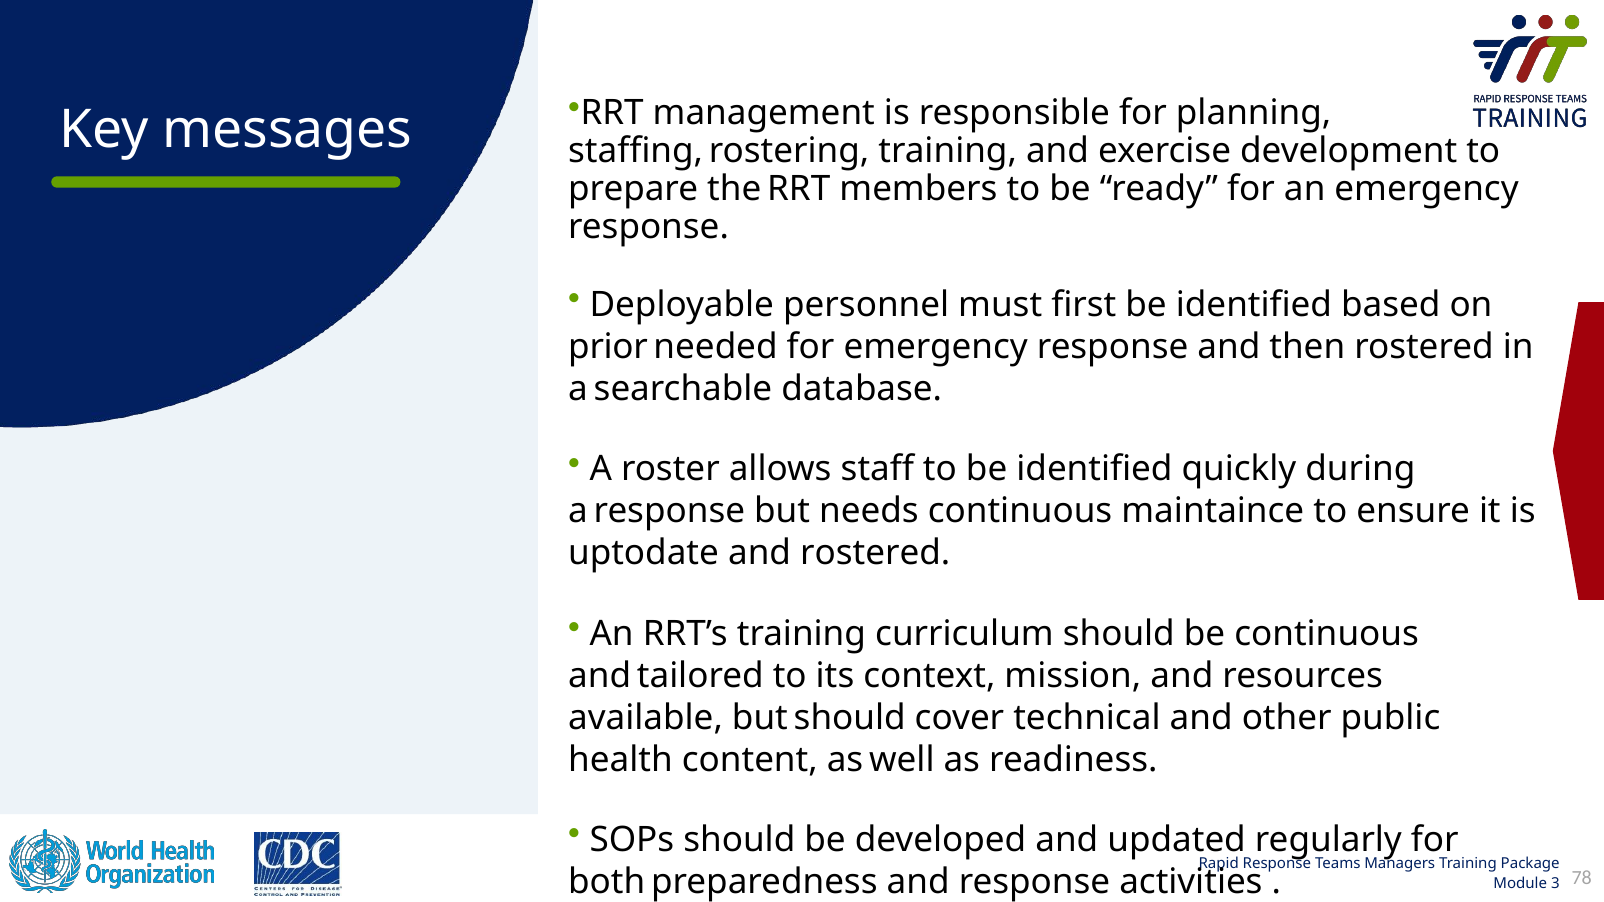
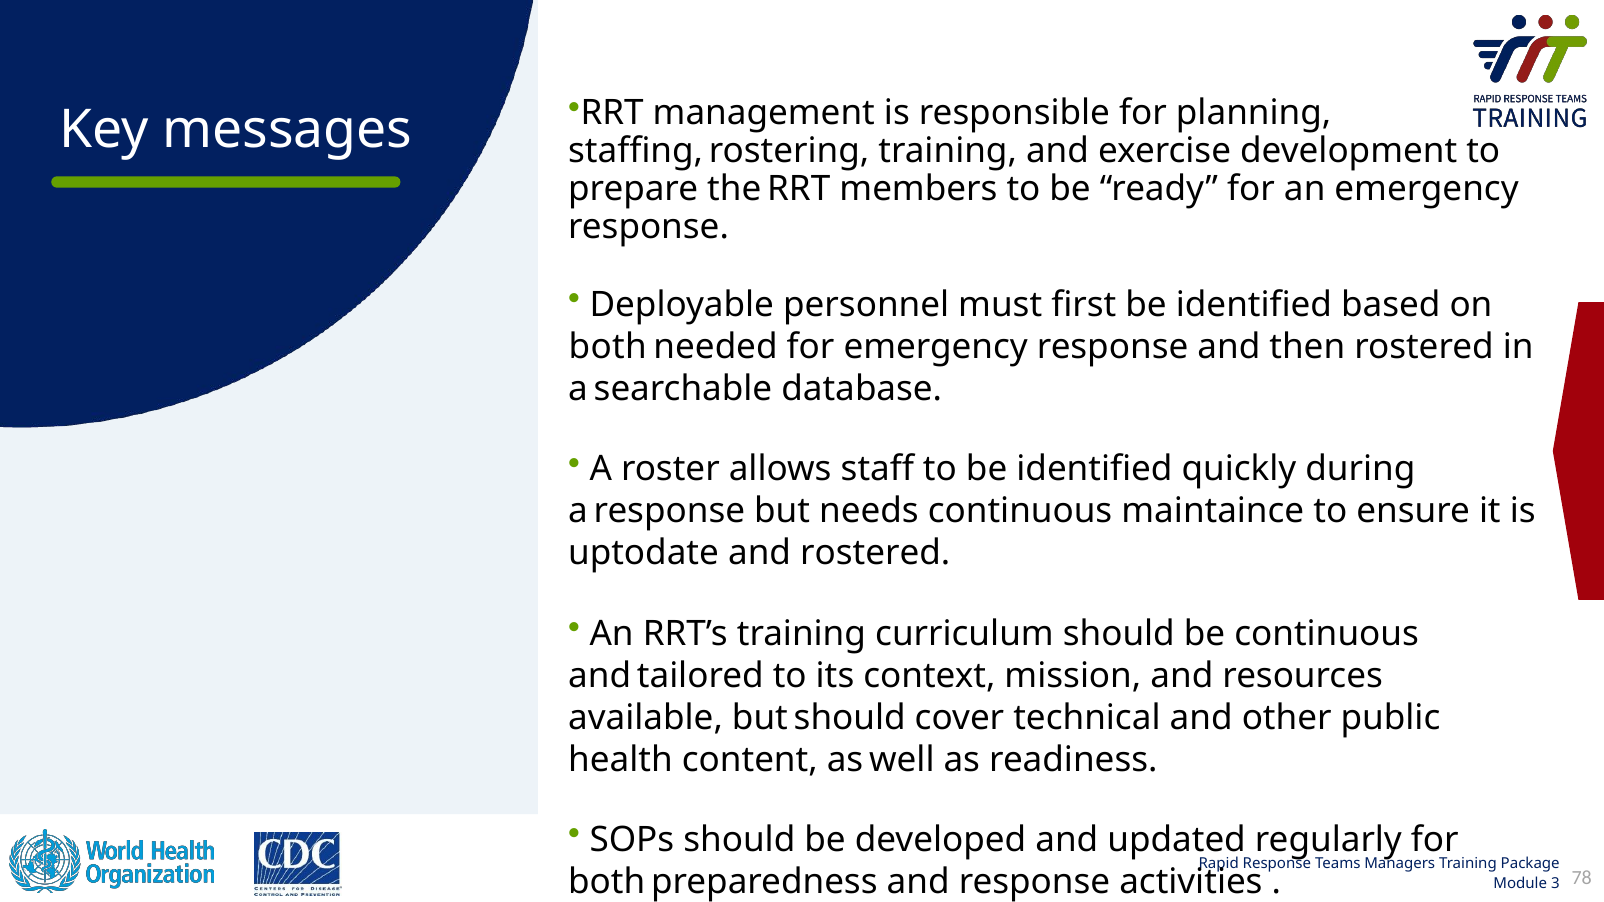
prior: prior -> both (608, 347)
